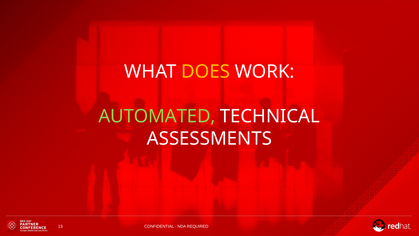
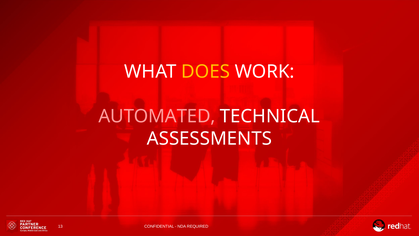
AUTOMATED colour: light green -> pink (157, 116)
